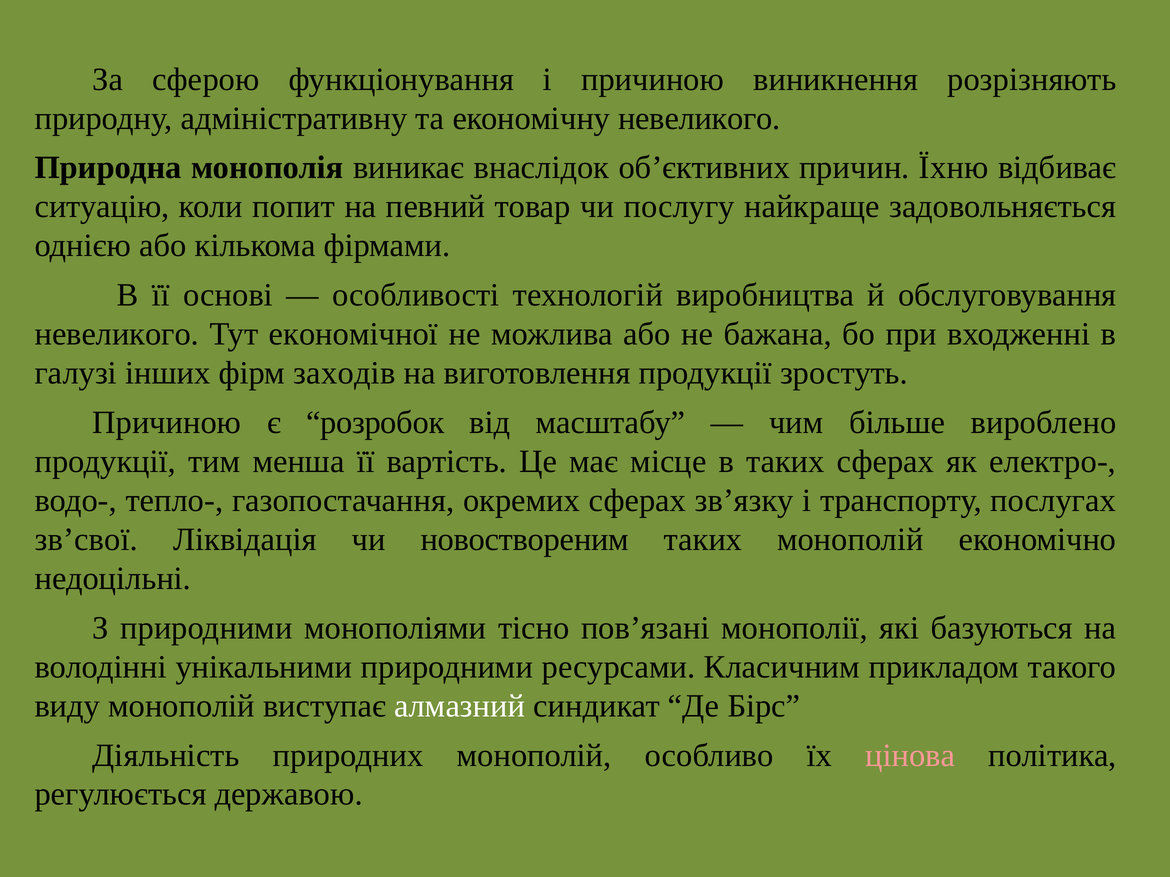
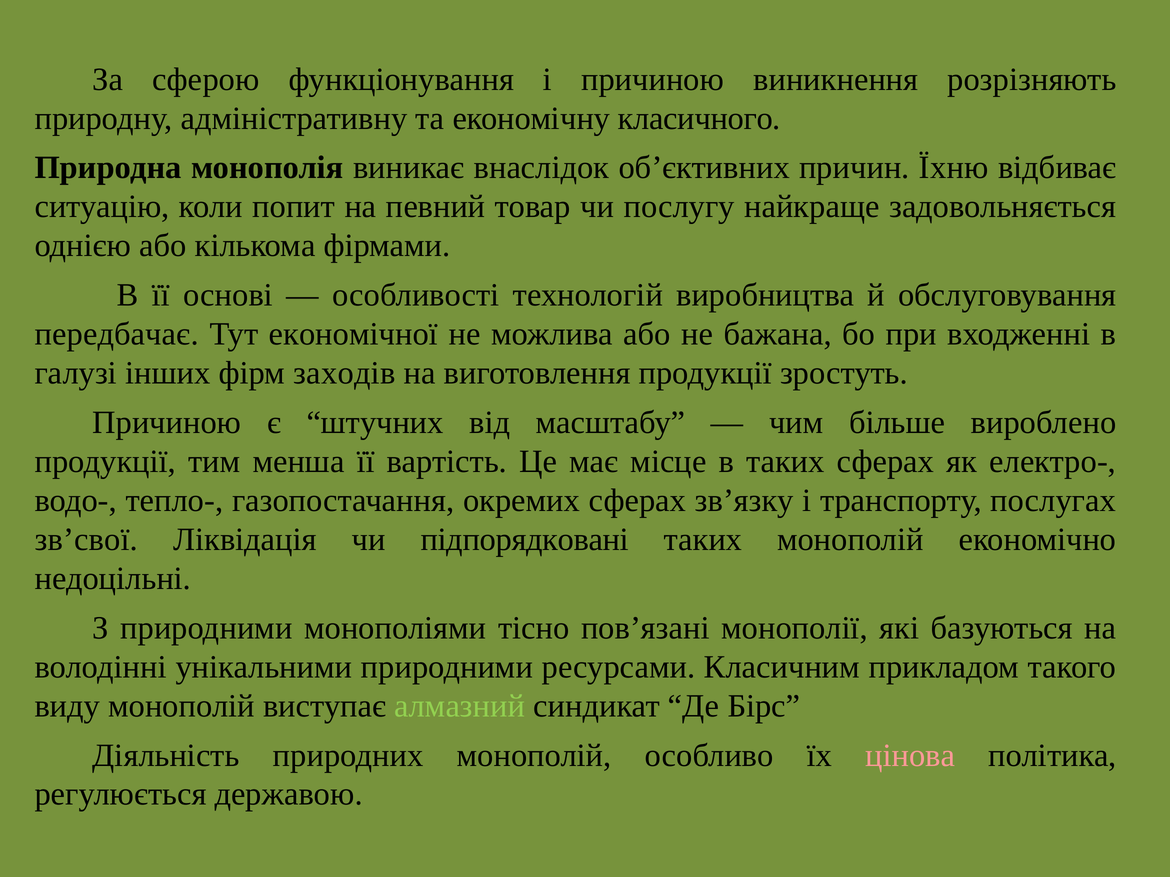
економічну невеликого: невеликого -> класичного (699, 118)
невеликого: невеликого -> передбачає (117, 334)
розробок: розробок -> штучних (375, 423)
новоствореним: новоствореним -> підпорядковані (525, 540)
алмазний colour: white -> light green (460, 706)
